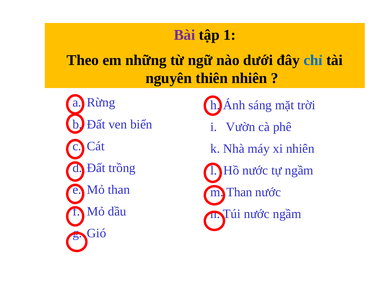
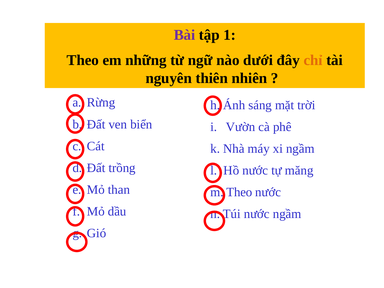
chỉ colour: blue -> orange (313, 60)
xi nhiên: nhiên -> ngầm (300, 149)
tự ngầm: ngầm -> măng (299, 170)
Than: Than -> Theo (239, 192)
